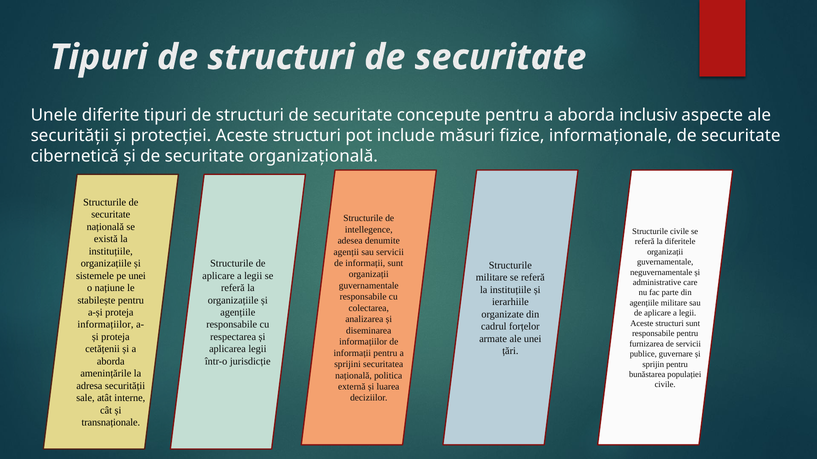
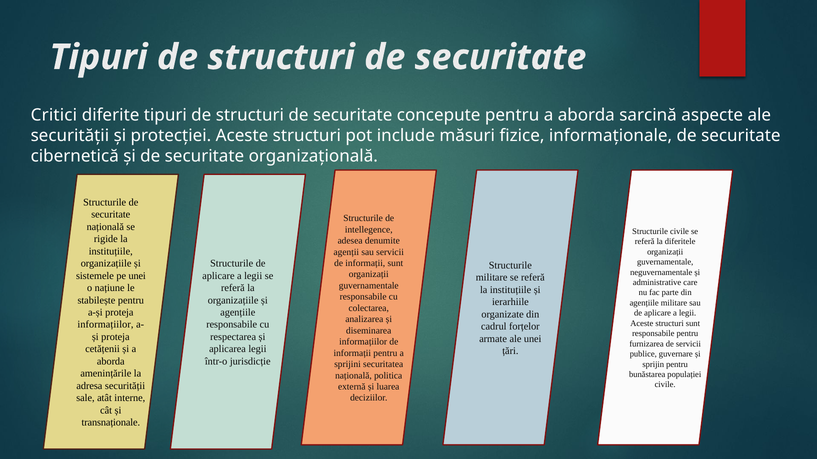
Unele: Unele -> Critici (54, 115)
inclusiv: inclusiv -> sarcină (648, 115)
există: există -> rigide (106, 239)
